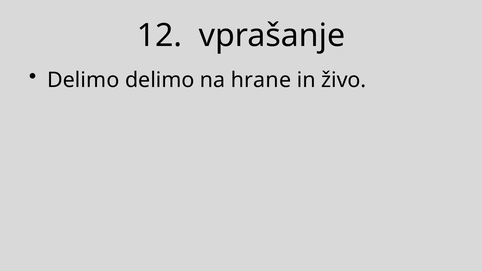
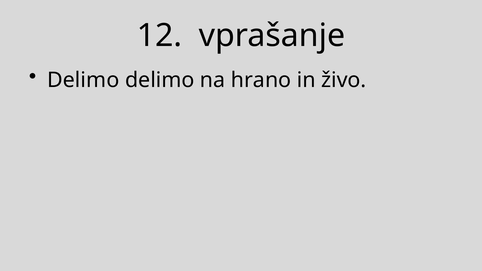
hrane: hrane -> hrano (261, 80)
